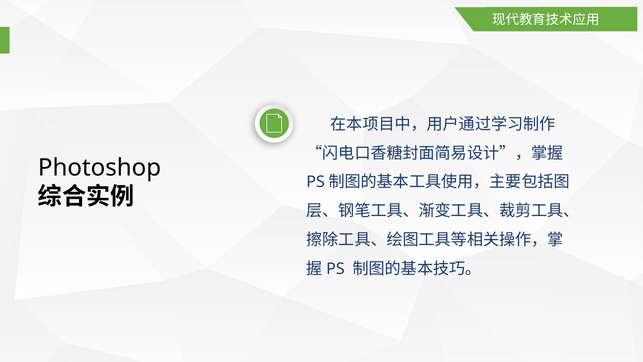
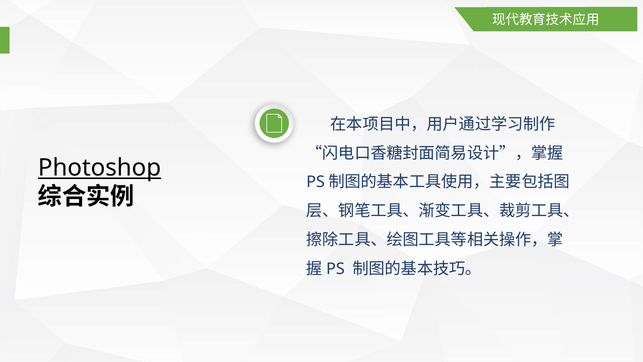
Photoshop underline: none -> present (100, 168)
